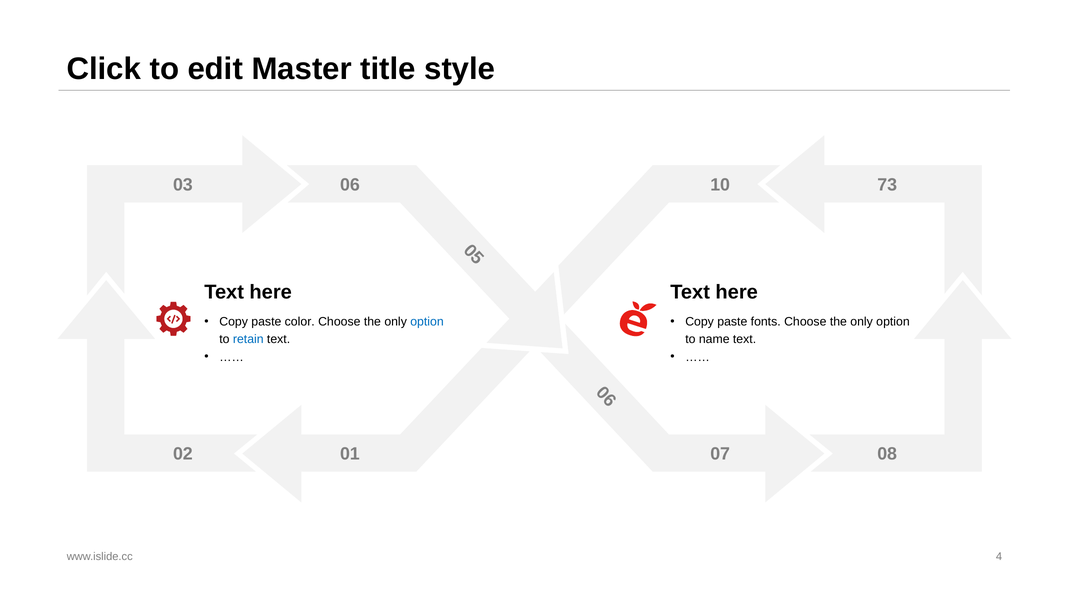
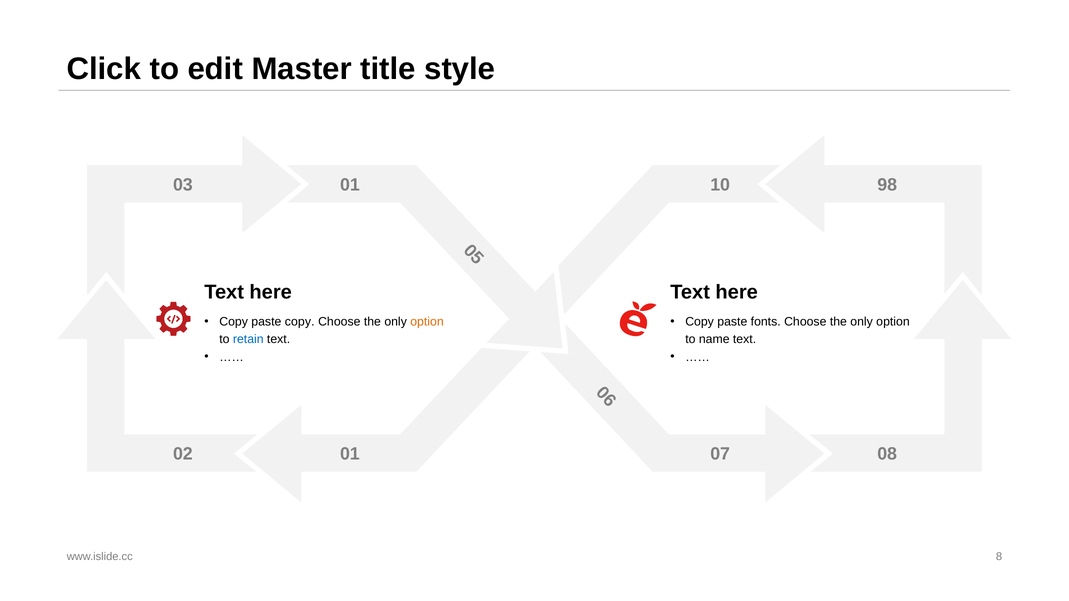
03 06: 06 -> 01 (350, 185)
73: 73 -> 98 (887, 185)
paste color: color -> copy (300, 322)
option colour: blue -> orange (427, 322)
4: 4 -> 8 (999, 557)
